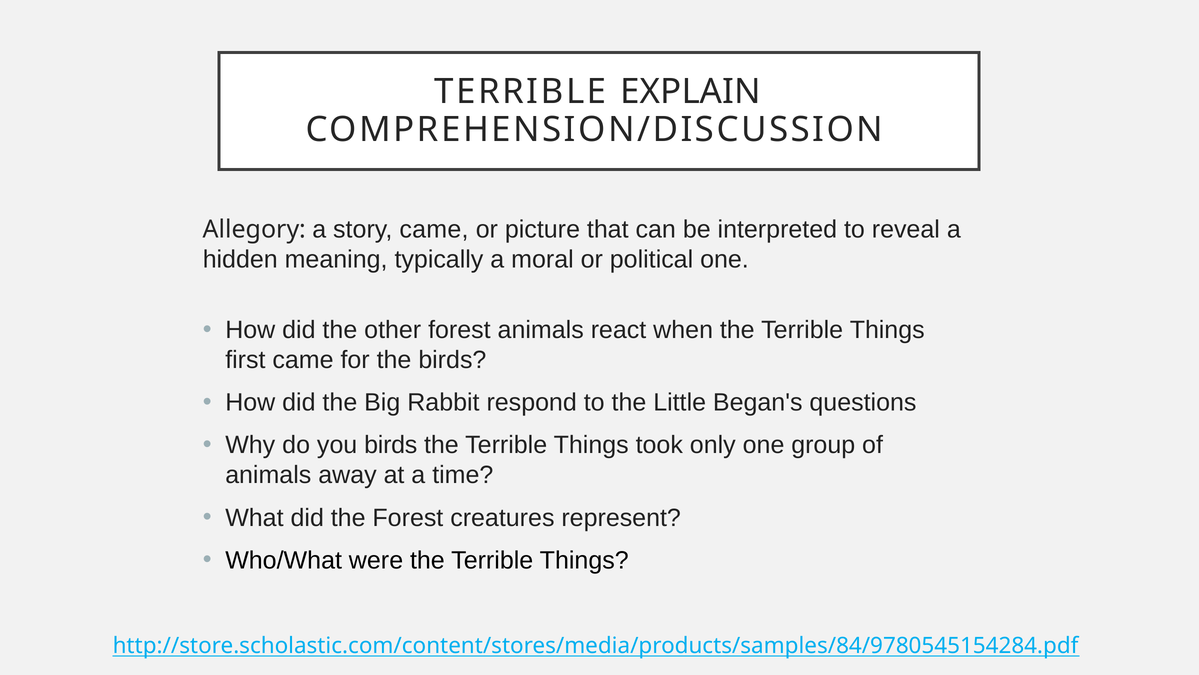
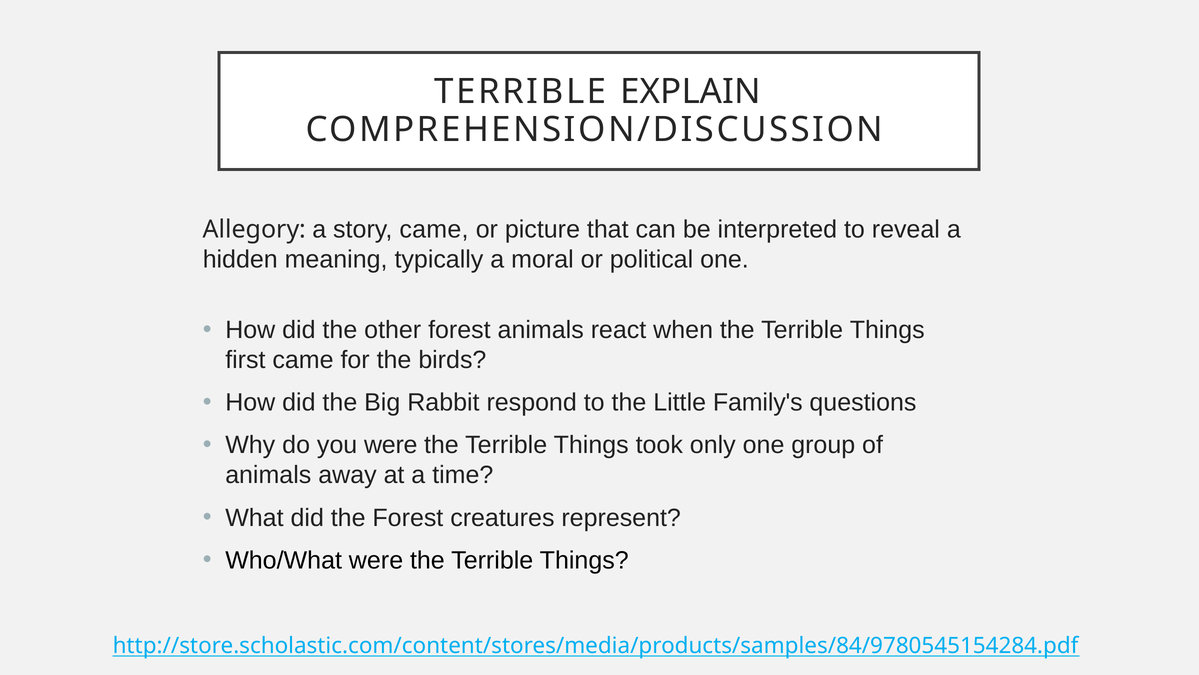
Began's: Began's -> Family's (758, 402)
you birds: birds -> were (391, 445)
